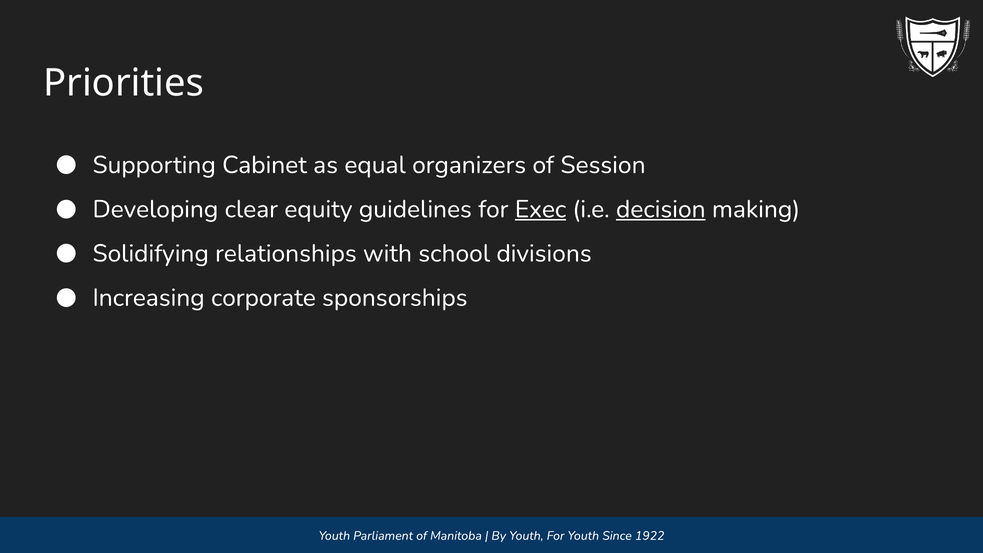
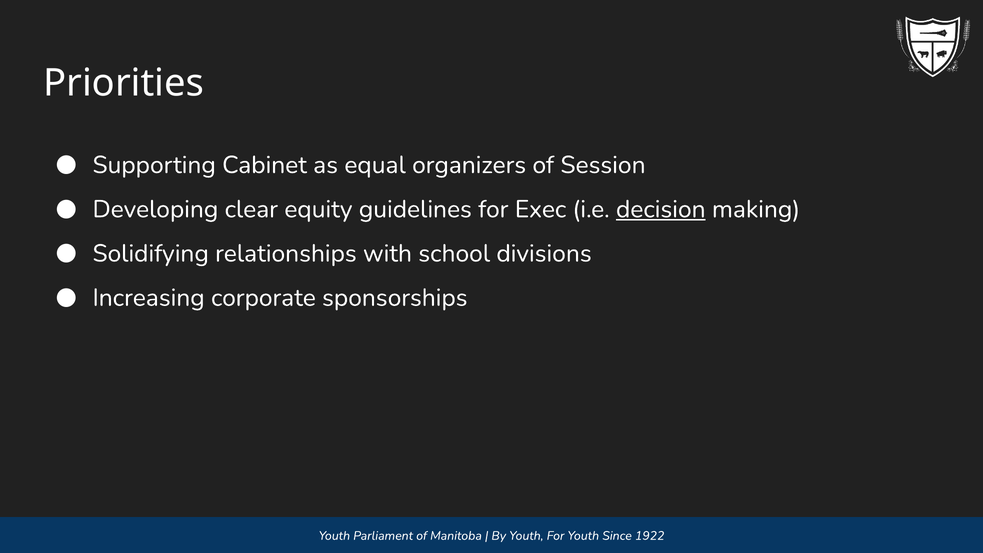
Exec underline: present -> none (541, 209)
